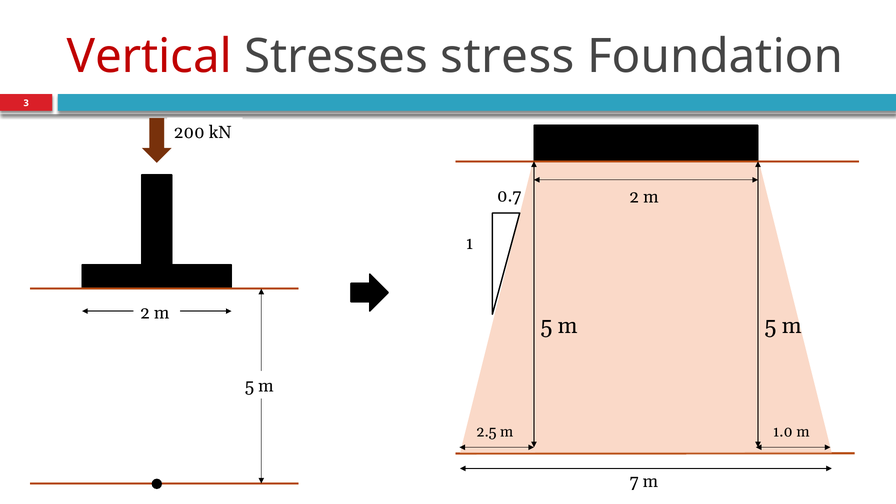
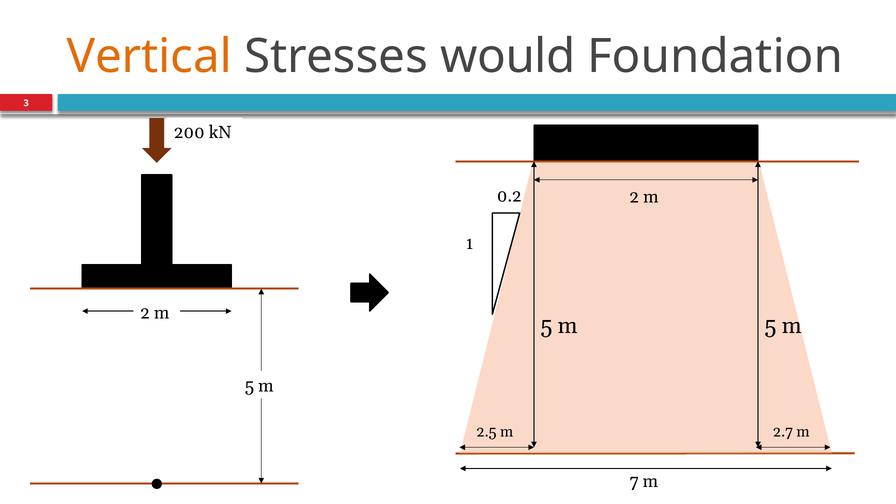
Vertical colour: red -> orange (149, 57)
stress: stress -> would (508, 57)
0.7: 0.7 -> 0.2 (509, 196)
1.0: 1.0 -> 2.7 (783, 432)
